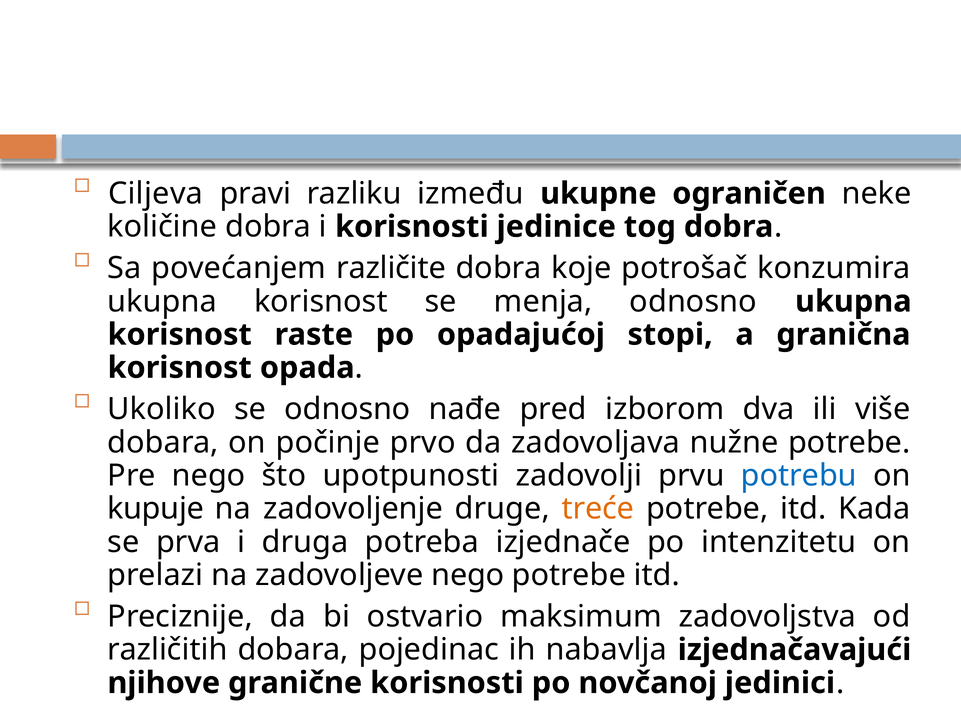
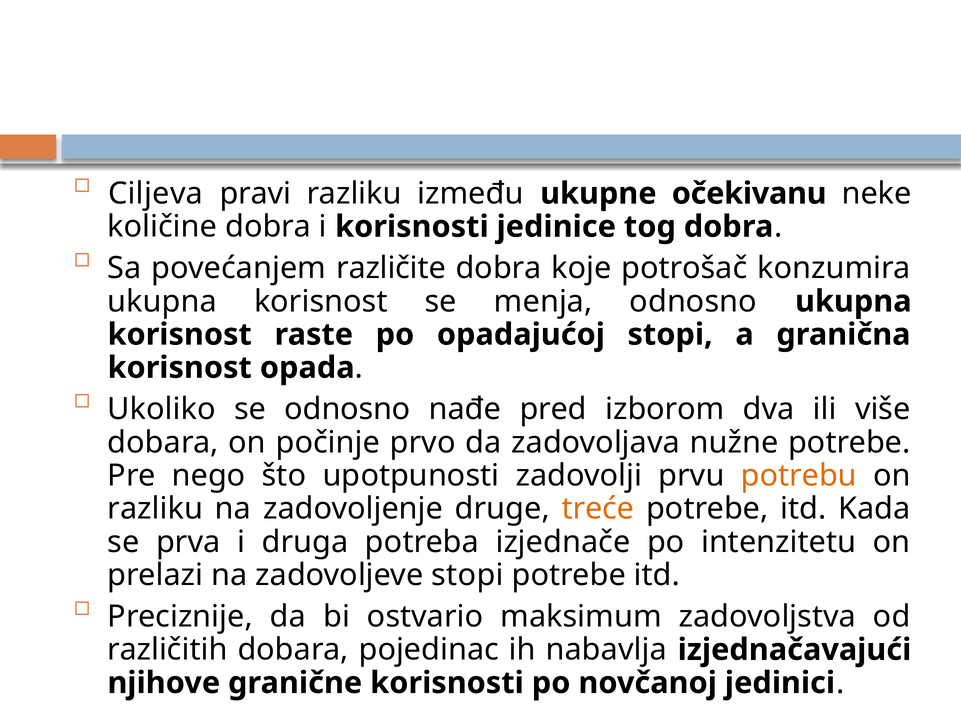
ograničen: ograničen -> očekivanu (749, 193)
potrebu colour: blue -> orange (799, 475)
kupuje: kupuje -> razliku (155, 509)
zadovoljeve nego: nego -> stopi (467, 575)
